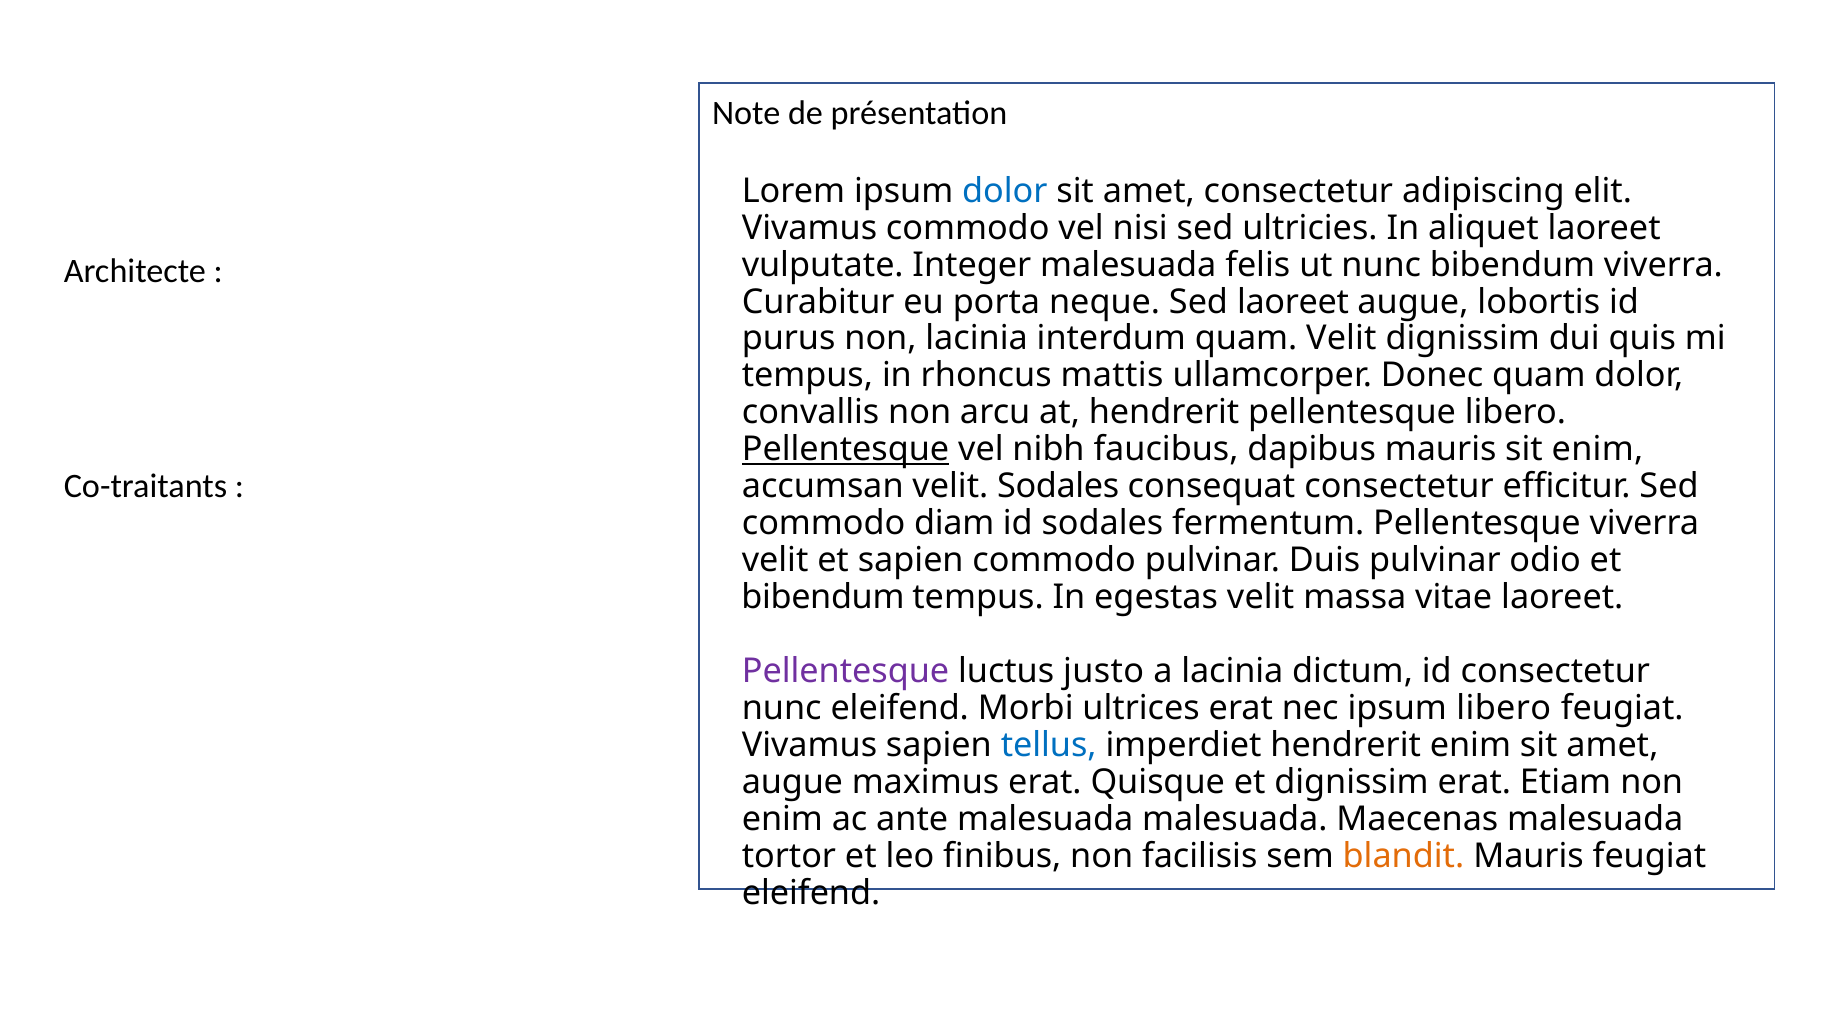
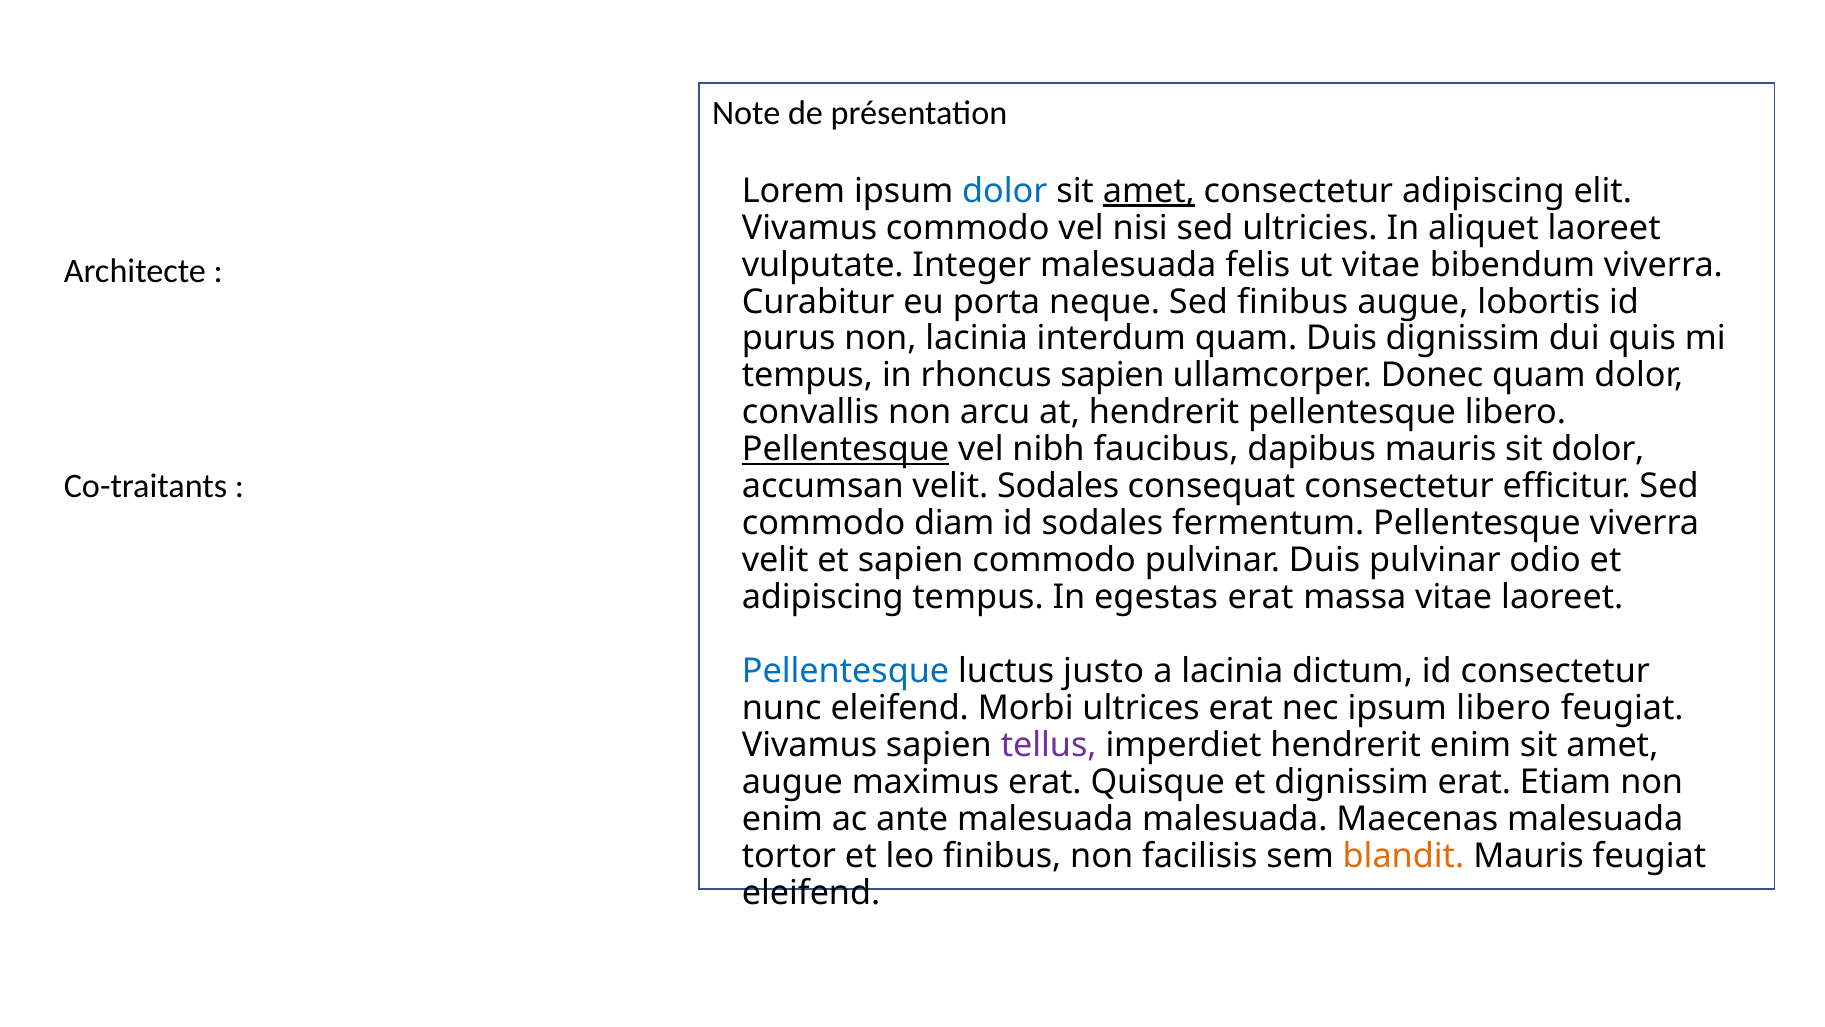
amet underline: none -> present (1149, 191)
ut nunc: nunc -> vitae (1381, 265)
Sed laoreet: laoreet -> finibus (1293, 302)
quam Velit: Velit -> Duis (1341, 339)
rhoncus mattis: mattis -> sapien (1112, 376)
sit enim: enim -> dolor (1598, 449)
bibendum: bibendum -> adipiscing (823, 597)
egestas velit: velit -> erat (1261, 597)
Pellentesque colour: purple -> blue (846, 671)
tellus colour: blue -> purple (1049, 745)
